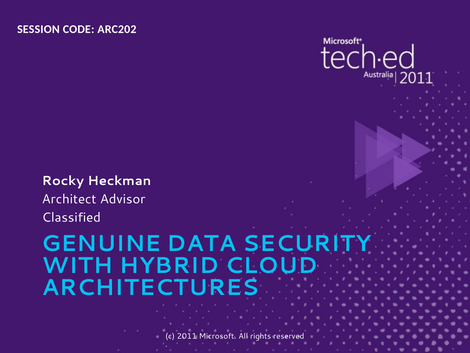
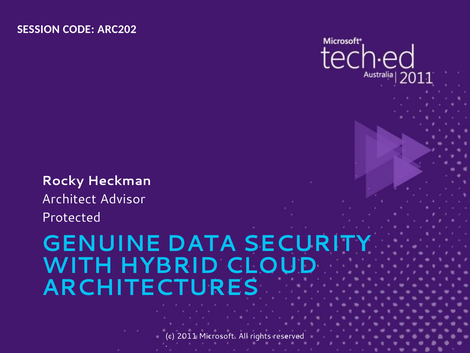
Classified: Classified -> Protected (71, 217)
